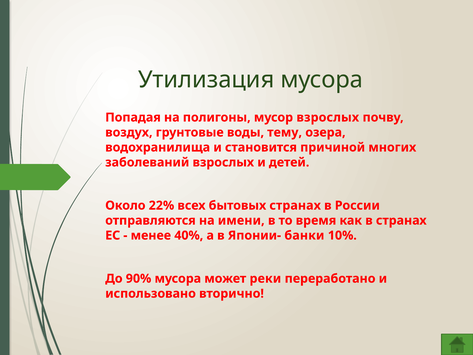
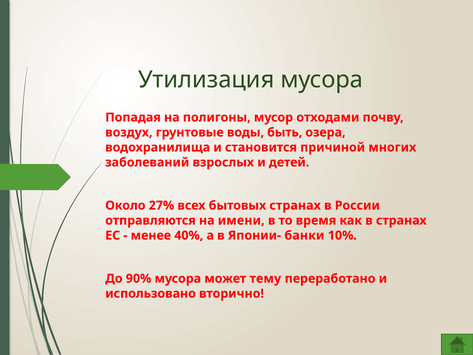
мусор взрослых: взрослых -> отходами (328, 117)
тему: тему -> быть (285, 132)
22%: 22% -> 27% (161, 205)
реки: реки -> тему (265, 278)
